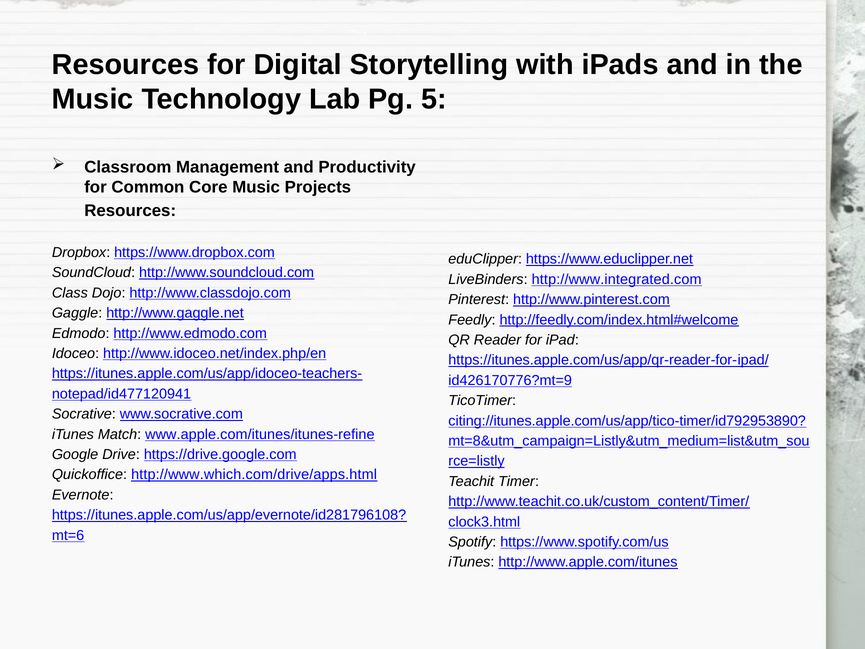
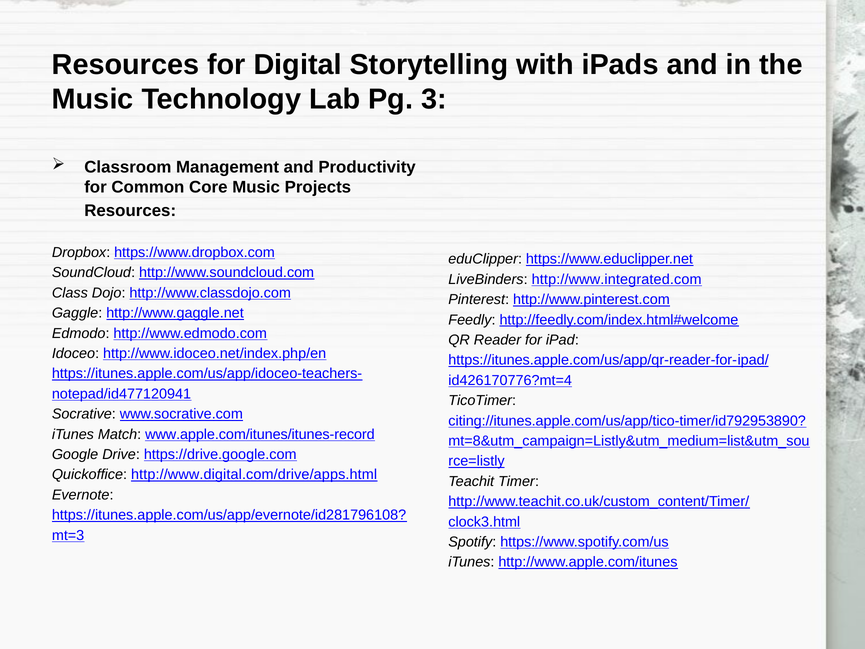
5: 5 -> 3 (434, 99)
id426170776?mt=9: id426170776?mt=9 -> id426170776?mt=4 (510, 380)
www.apple.com/itunes/itunes-refine: www.apple.com/itunes/itunes-refine -> www.apple.com/itunes/itunes-record (260, 434)
http://www.which.com/drive/apps.html: http://www.which.com/drive/apps.html -> http://www.digital.com/drive/apps.html (254, 475)
mt=6: mt=6 -> mt=3 (68, 535)
